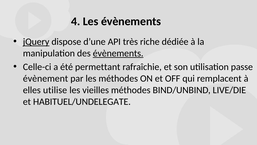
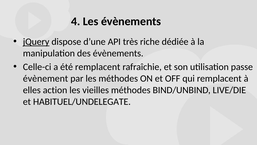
évènements underline: present -> none (118, 53)
été permettant: permettant -> remplacent (98, 67)
utilise: utilise -> action (55, 90)
